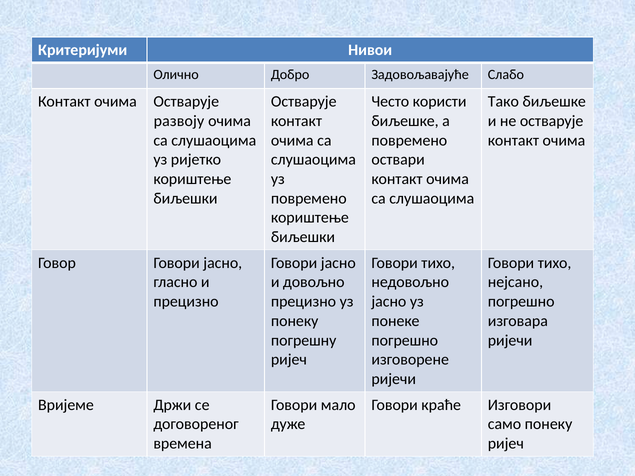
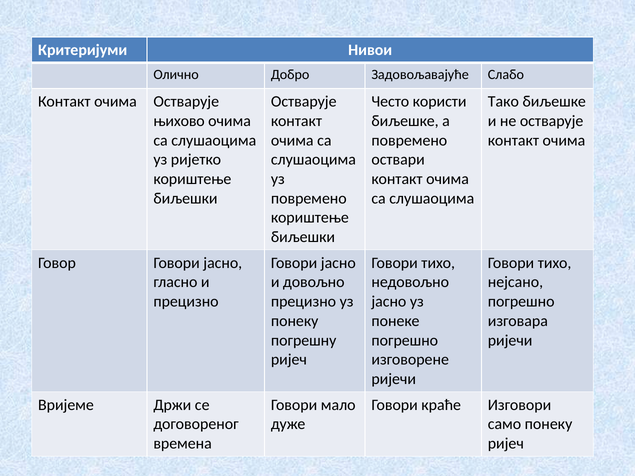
развоју: развоју -> њихово (179, 121)
